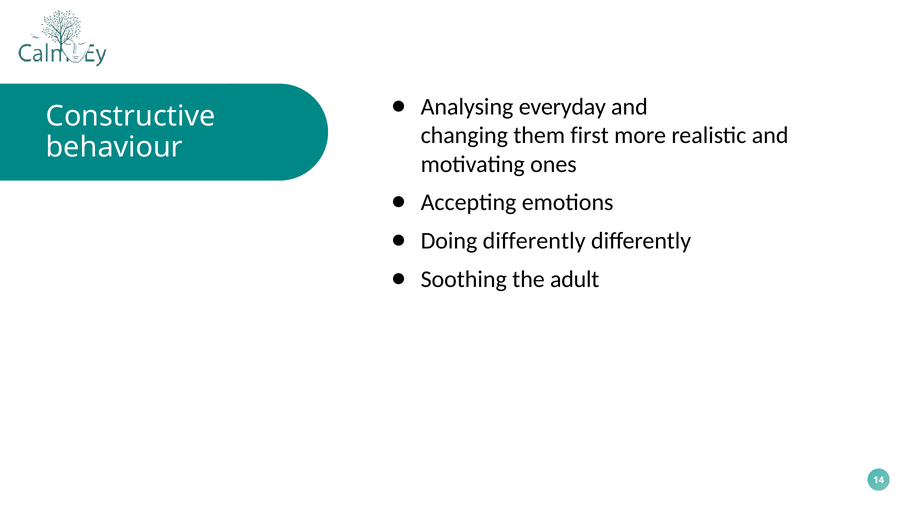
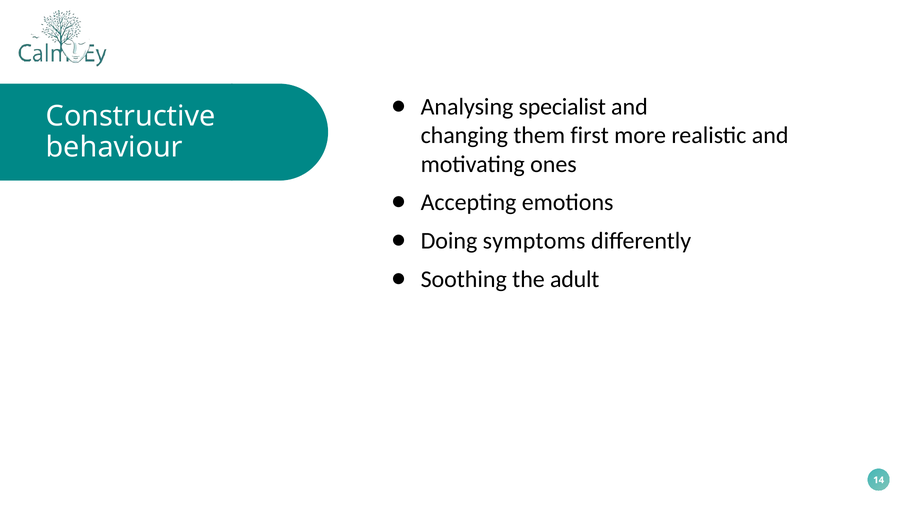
everyday: everyday -> specialist (562, 107)
Doing differently: differently -> symptoms (534, 241)
